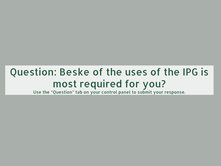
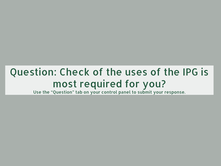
Beske: Beske -> Check (75, 72)
